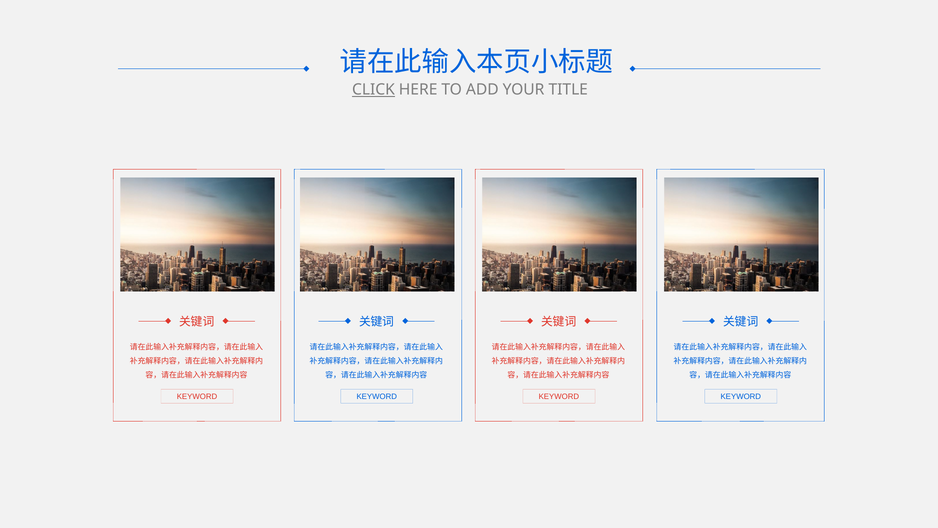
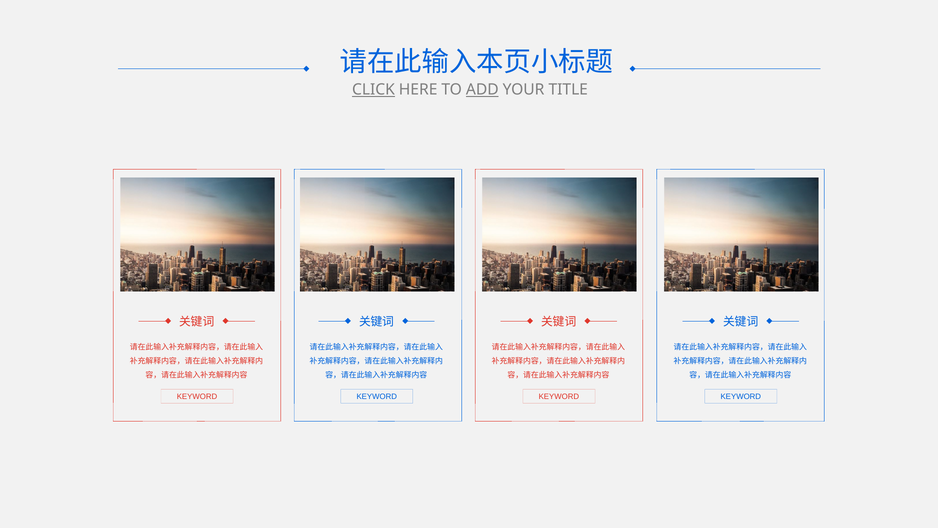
ADD underline: none -> present (482, 90)
